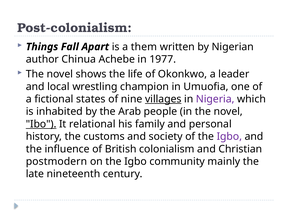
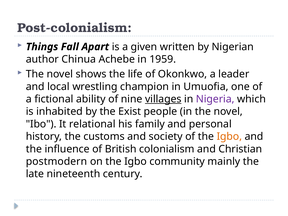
them: them -> given (144, 47)
1977: 1977 -> 1959 (163, 59)
states: states -> ability (91, 99)
Arab: Arab -> Exist (130, 112)
Ibo underline: present -> none (41, 124)
Igbo colour: purple -> orange (229, 136)
